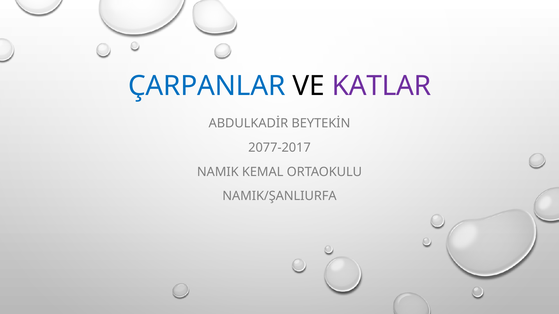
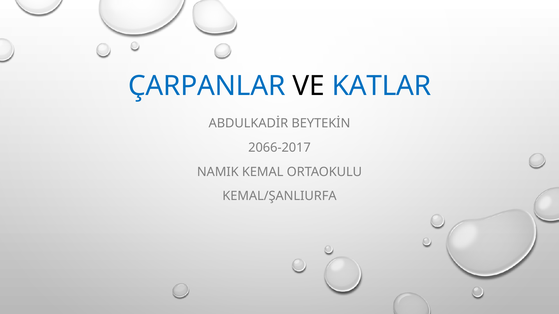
KATLAR colour: purple -> blue (382, 86)
2077-2017: 2077-2017 -> 2066-2017 (279, 148)
NAMIK/ŞANLIURFA: NAMIK/ŞANLIURFA -> KEMAL/ŞANLIURFA (279, 196)
